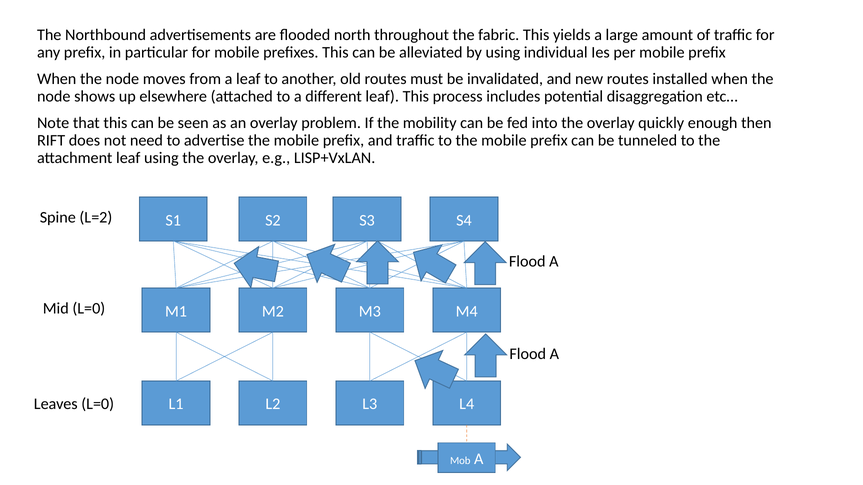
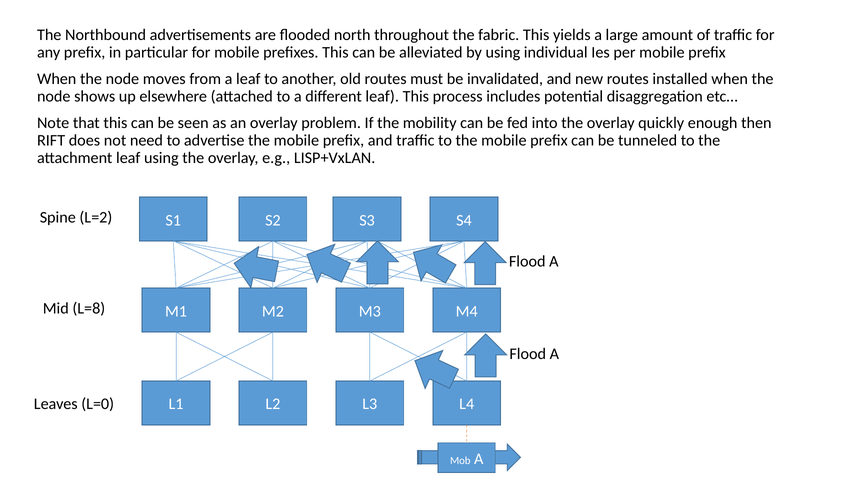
Mid L=0: L=0 -> L=8 (89, 309)
